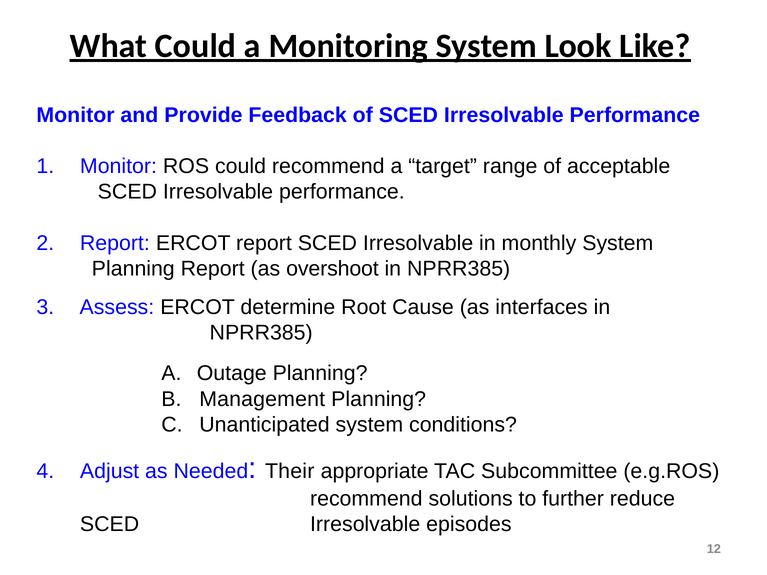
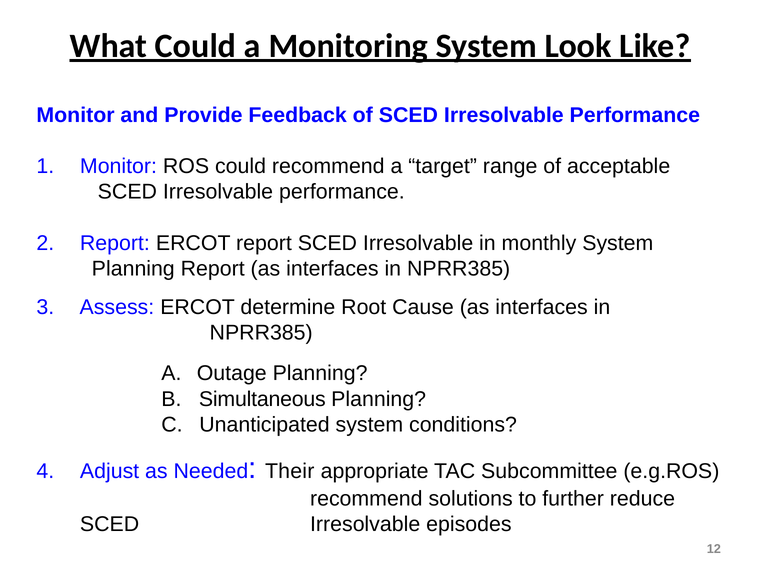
Report as overshoot: overshoot -> interfaces (332, 269)
Management: Management -> Simultaneous (262, 399)
